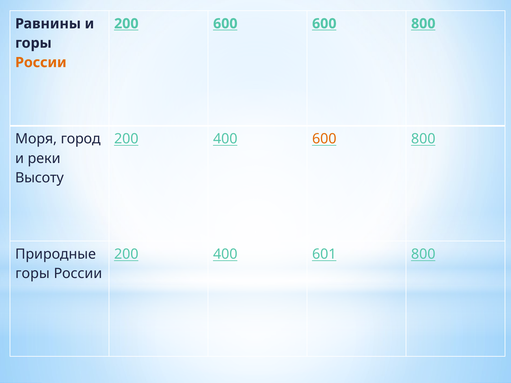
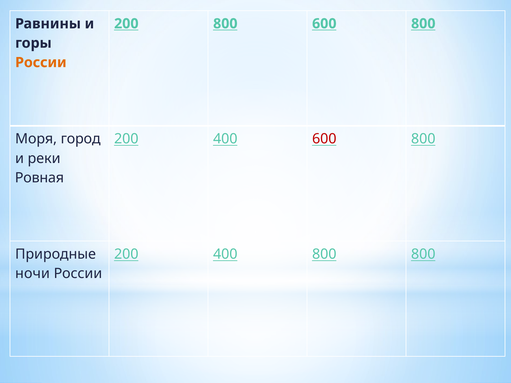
200 600: 600 -> 800 (225, 24)
600 colour: orange -> red (324, 139)
Высоту: Высоту -> Ровная (39, 178)
400 601: 601 -> 800 (324, 254)
горы: горы -> ночи (33, 274)
